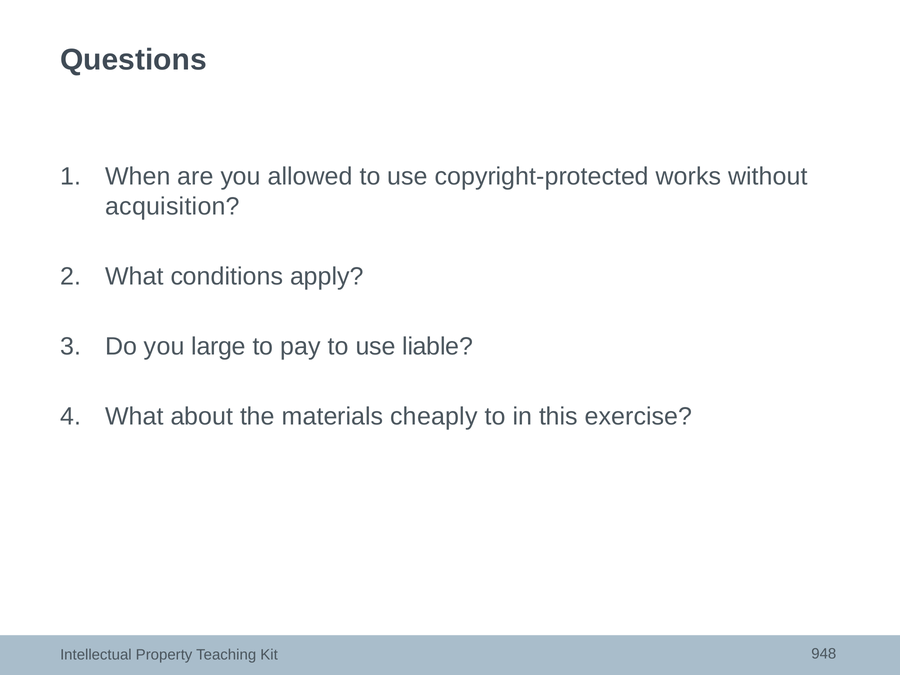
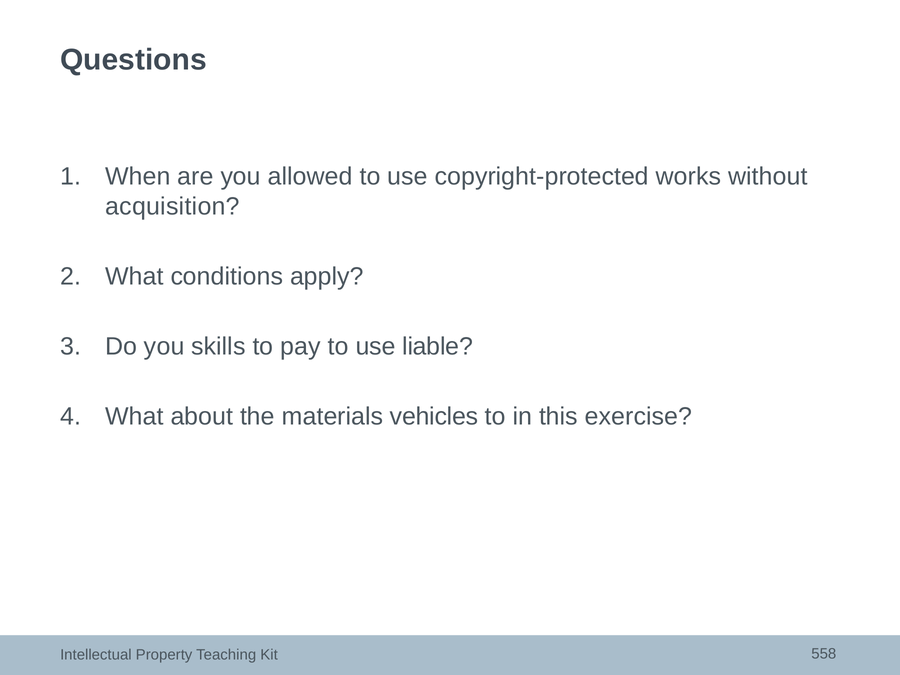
large: large -> skills (218, 346)
cheaply: cheaply -> vehicles (434, 416)
948: 948 -> 558 (824, 654)
